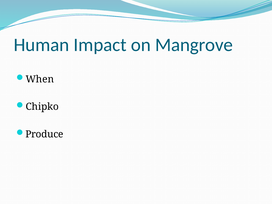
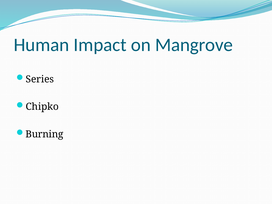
When: When -> Series (40, 79)
Produce: Produce -> Burning (44, 134)
